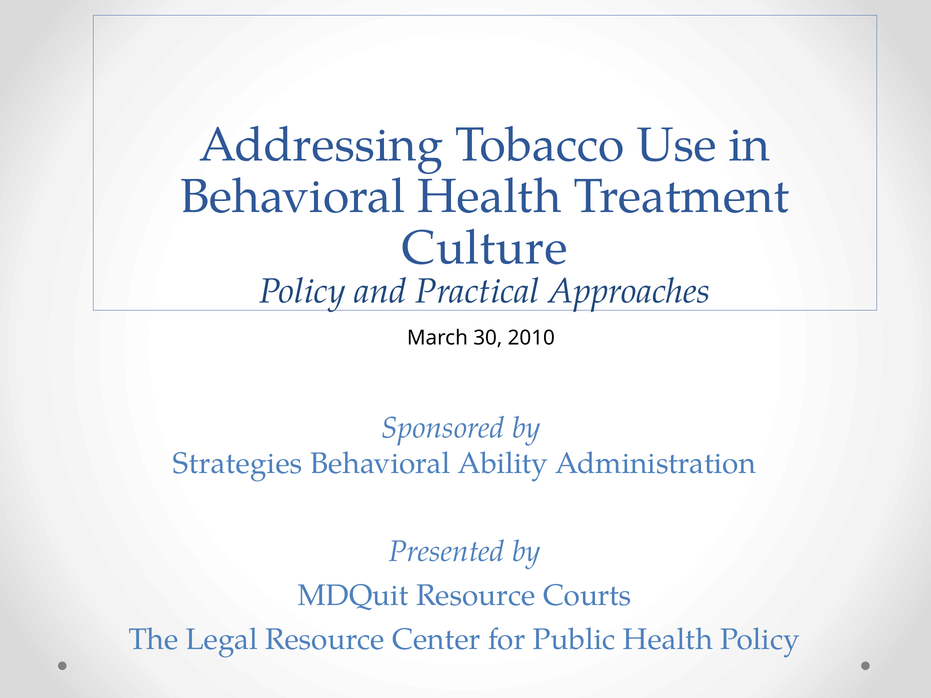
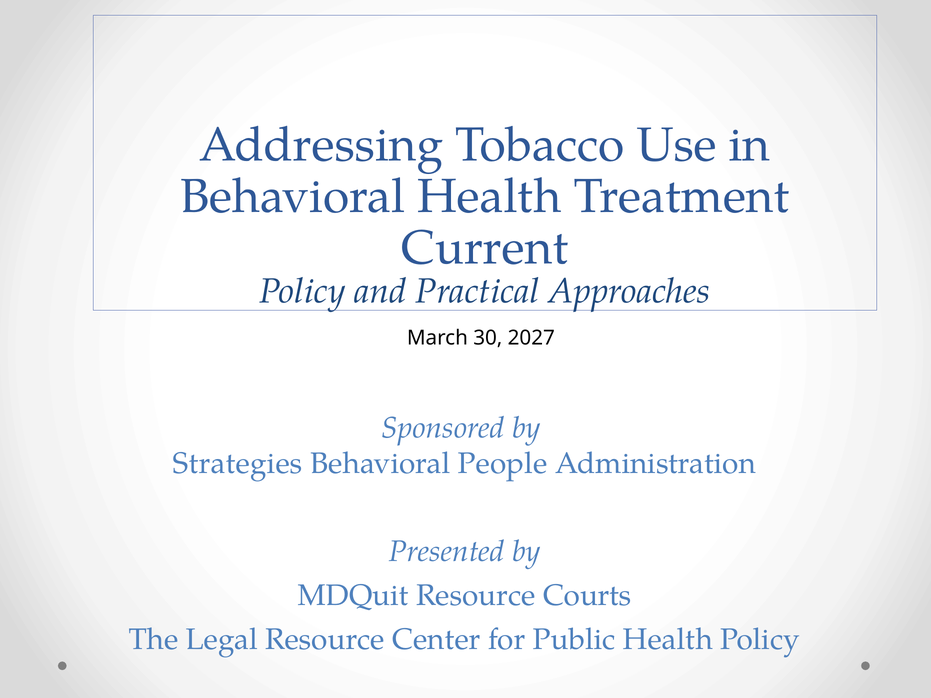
Culture: Culture -> Current (485, 248)
2010: 2010 -> 2027 (531, 338)
Ability: Ability -> People (503, 464)
